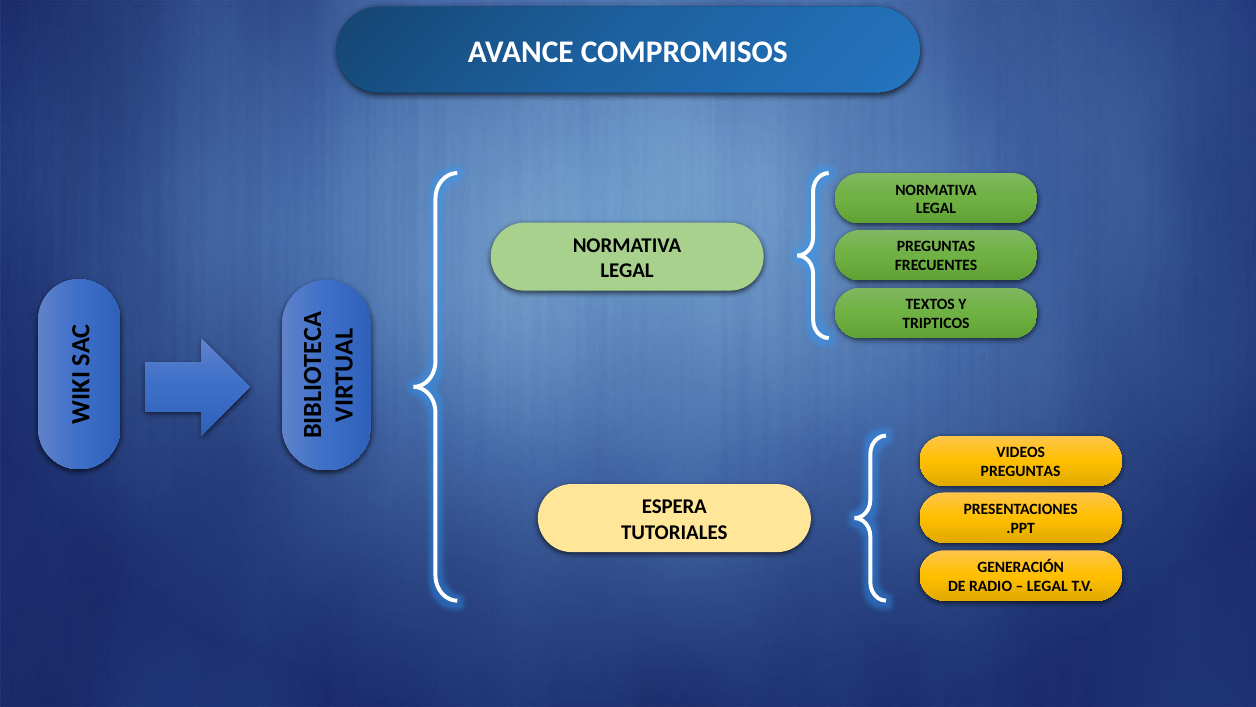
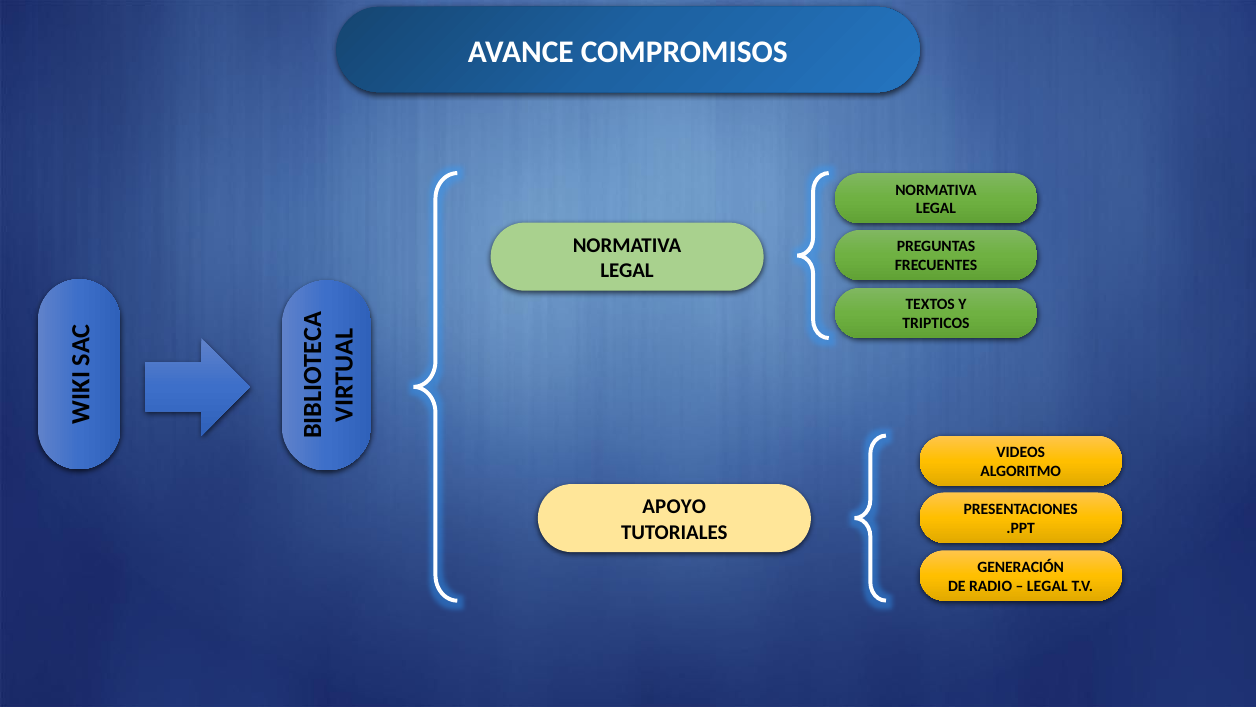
PREGUNTAS: PREGUNTAS -> ALGORITMO (1021, 471)
ESPERA: ESPERA -> APOYO (674, 507)
